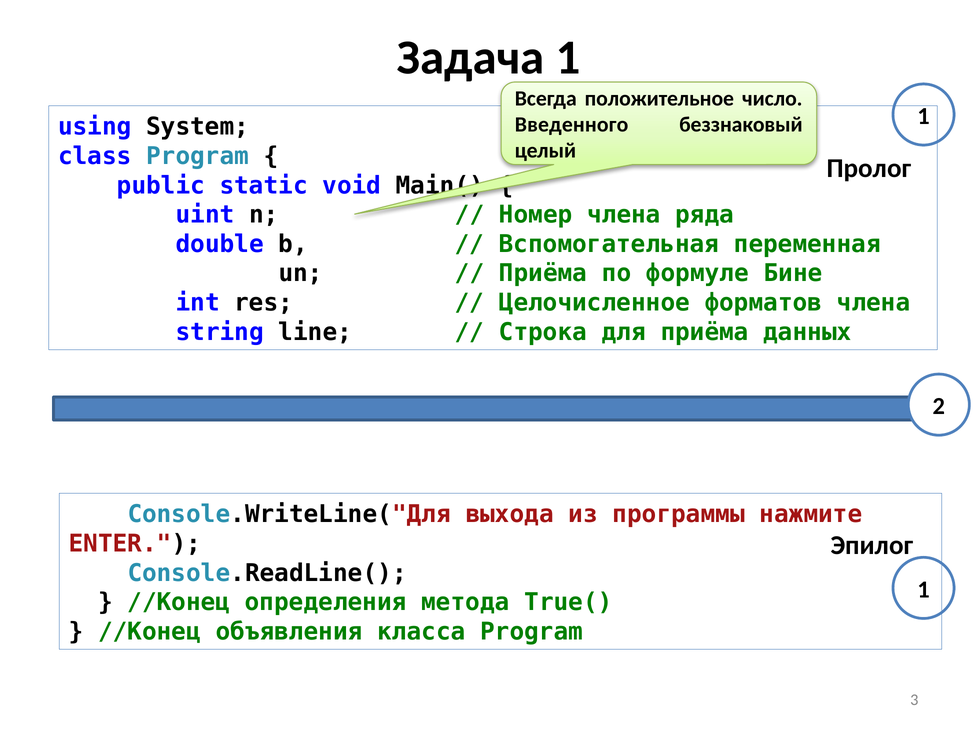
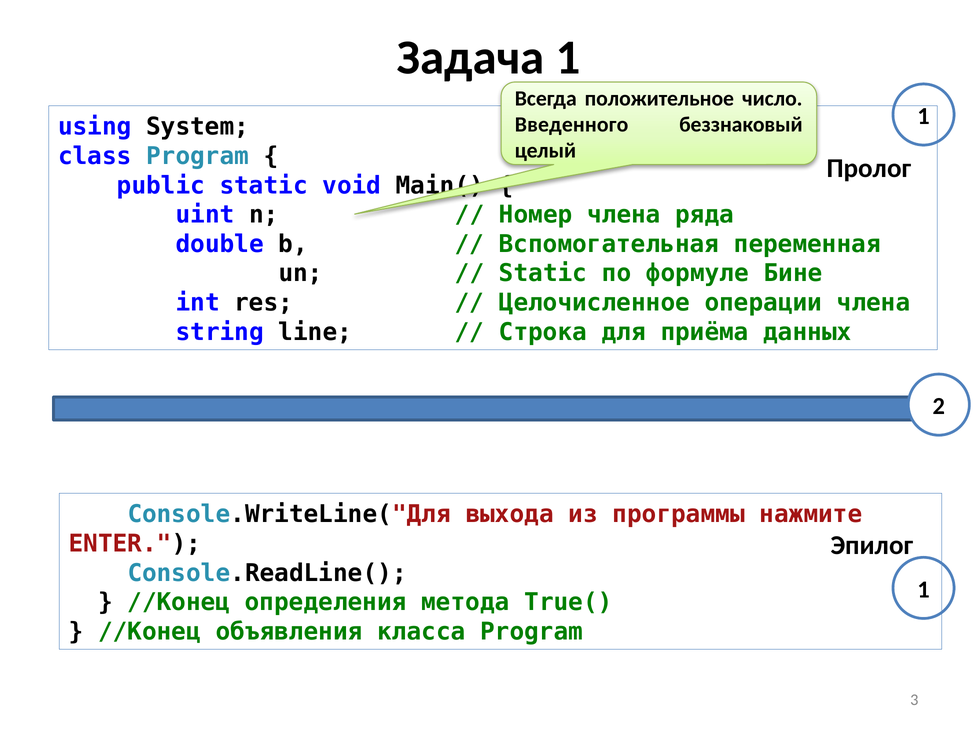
Приёма: Приёма -> Static (543, 273)
форматов: форматов -> операции (763, 303)
